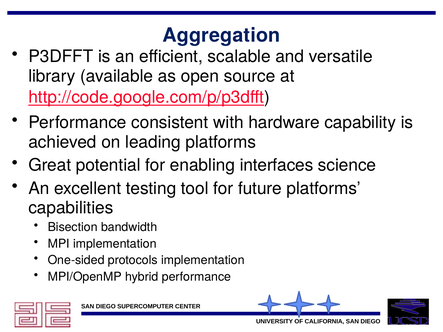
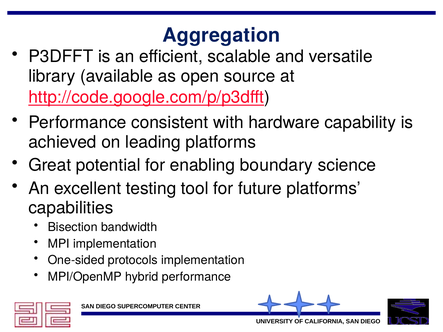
interfaces: interfaces -> boundary (276, 165)
